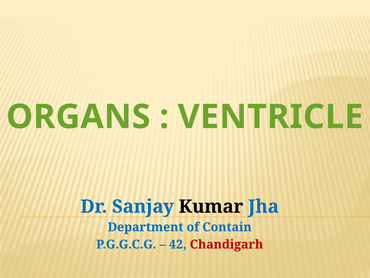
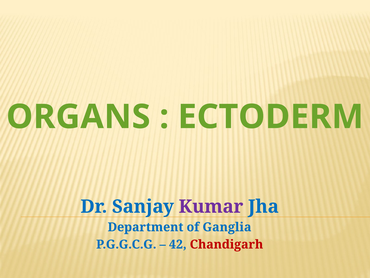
VENTRICLE: VENTRICLE -> ECTODERM (271, 117)
Kumar colour: black -> purple (211, 206)
Contain: Contain -> Ganglia (227, 227)
